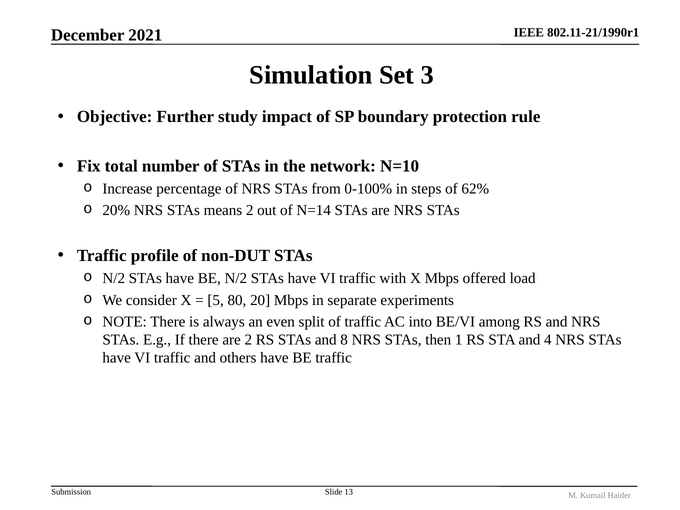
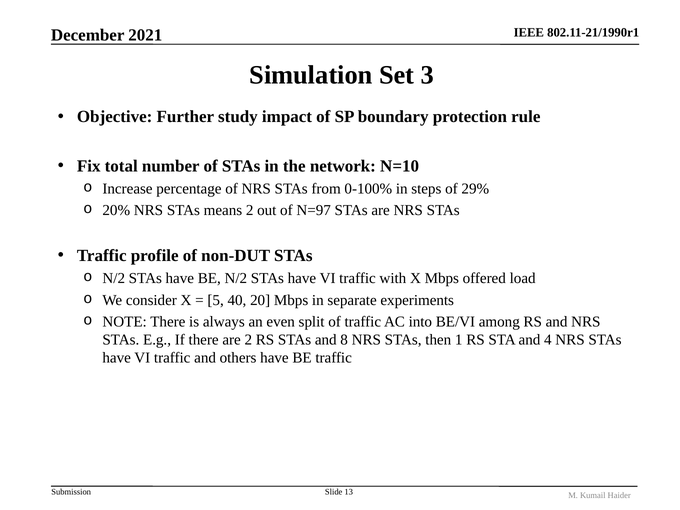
62%: 62% -> 29% (475, 189)
N=14: N=14 -> N=97 (314, 210)
80: 80 -> 40 (237, 300)
